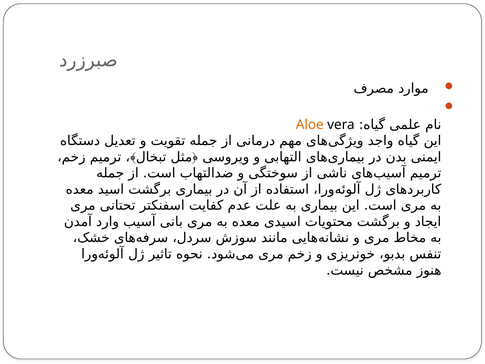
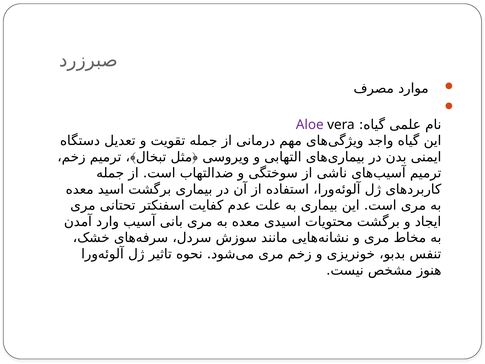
Aloe colour: orange -> purple (310, 124)
